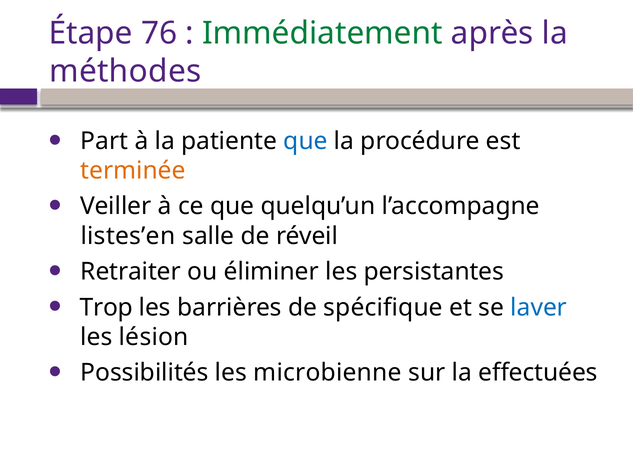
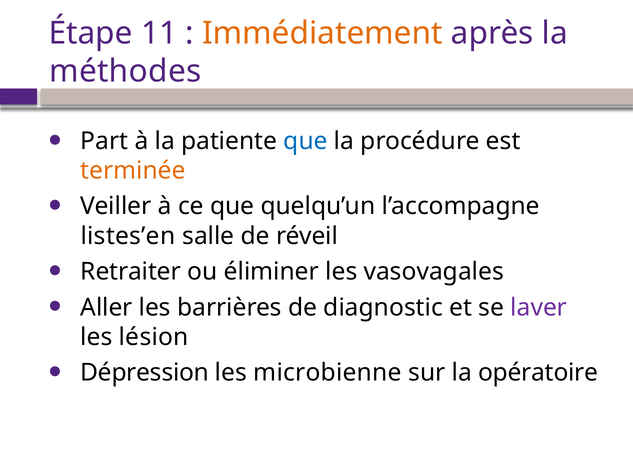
76: 76 -> 11 (159, 33)
Immédiatement colour: green -> orange (322, 33)
persistantes: persistantes -> vasovagales (434, 272)
Trop: Trop -> Aller (106, 307)
spécifique: spécifique -> diagnostic (383, 307)
laver colour: blue -> purple (539, 307)
Possibilités: Possibilités -> Dépression (145, 372)
effectuées: effectuées -> opératoire (538, 372)
